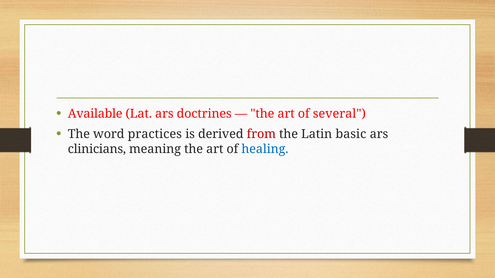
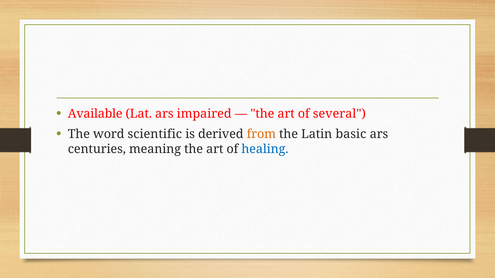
doctrines: doctrines -> impaired (204, 114)
practices: practices -> scientific (155, 134)
from colour: red -> orange (261, 134)
clinicians: clinicians -> centuries (97, 149)
